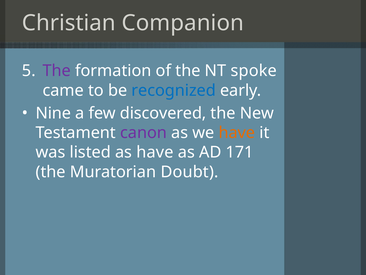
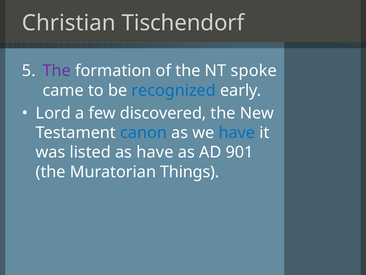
Companion: Companion -> Tischendorf (183, 23)
Nine: Nine -> Lord (53, 113)
canon colour: purple -> blue (144, 133)
have colour: orange -> blue (237, 133)
171: 171 -> 901 (240, 152)
Doubt: Doubt -> Things (190, 172)
